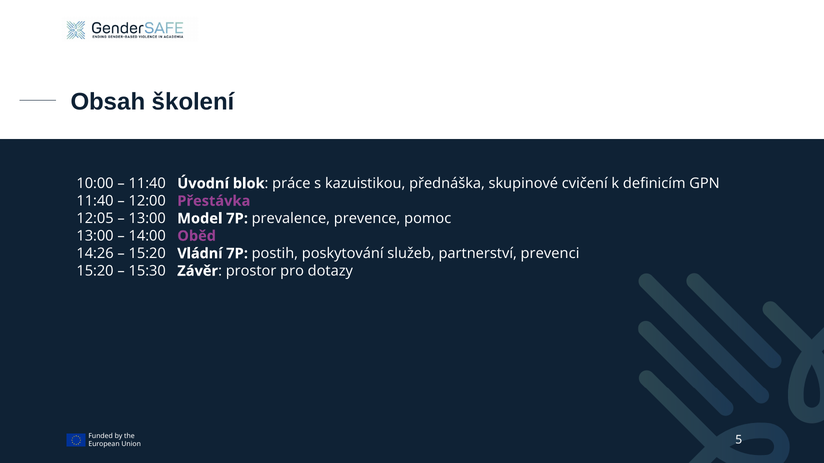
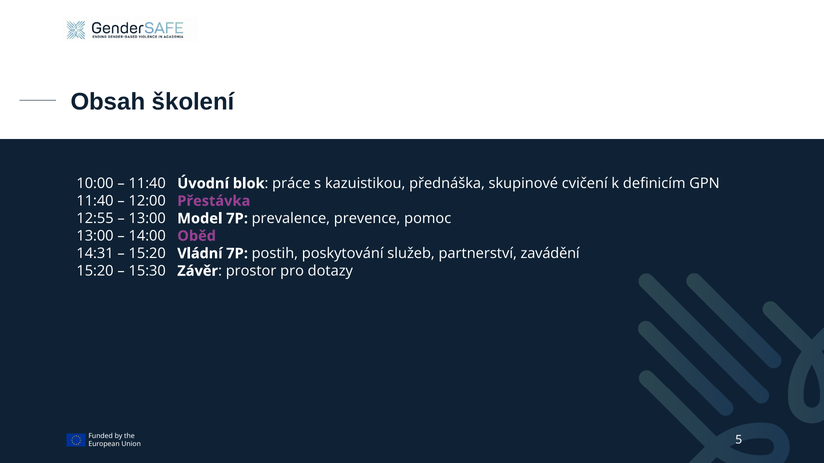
12:05: 12:05 -> 12:55 (95, 219)
14:26: 14:26 -> 14:31 (95, 254)
prevenci: prevenci -> zavádění (550, 254)
